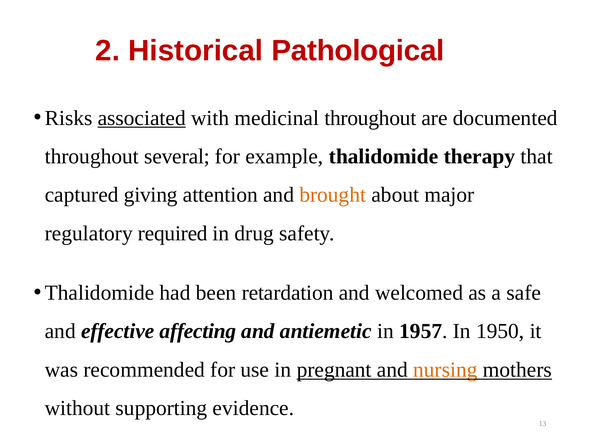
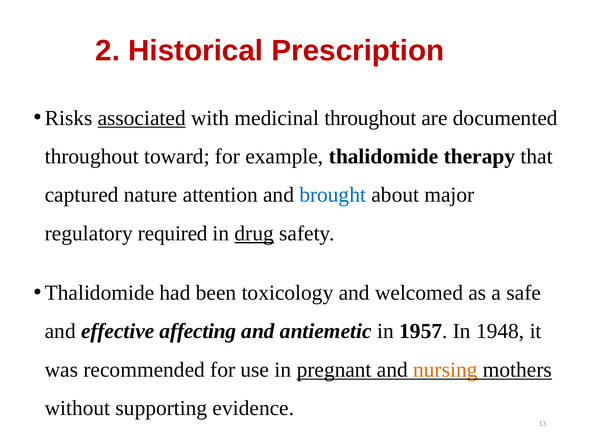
Pathological: Pathological -> Prescription (358, 51)
several: several -> toward (177, 157)
giving: giving -> nature (151, 195)
brought colour: orange -> blue (333, 195)
drug underline: none -> present (254, 234)
retardation: retardation -> toxicology (288, 293)
1950: 1950 -> 1948 (500, 332)
